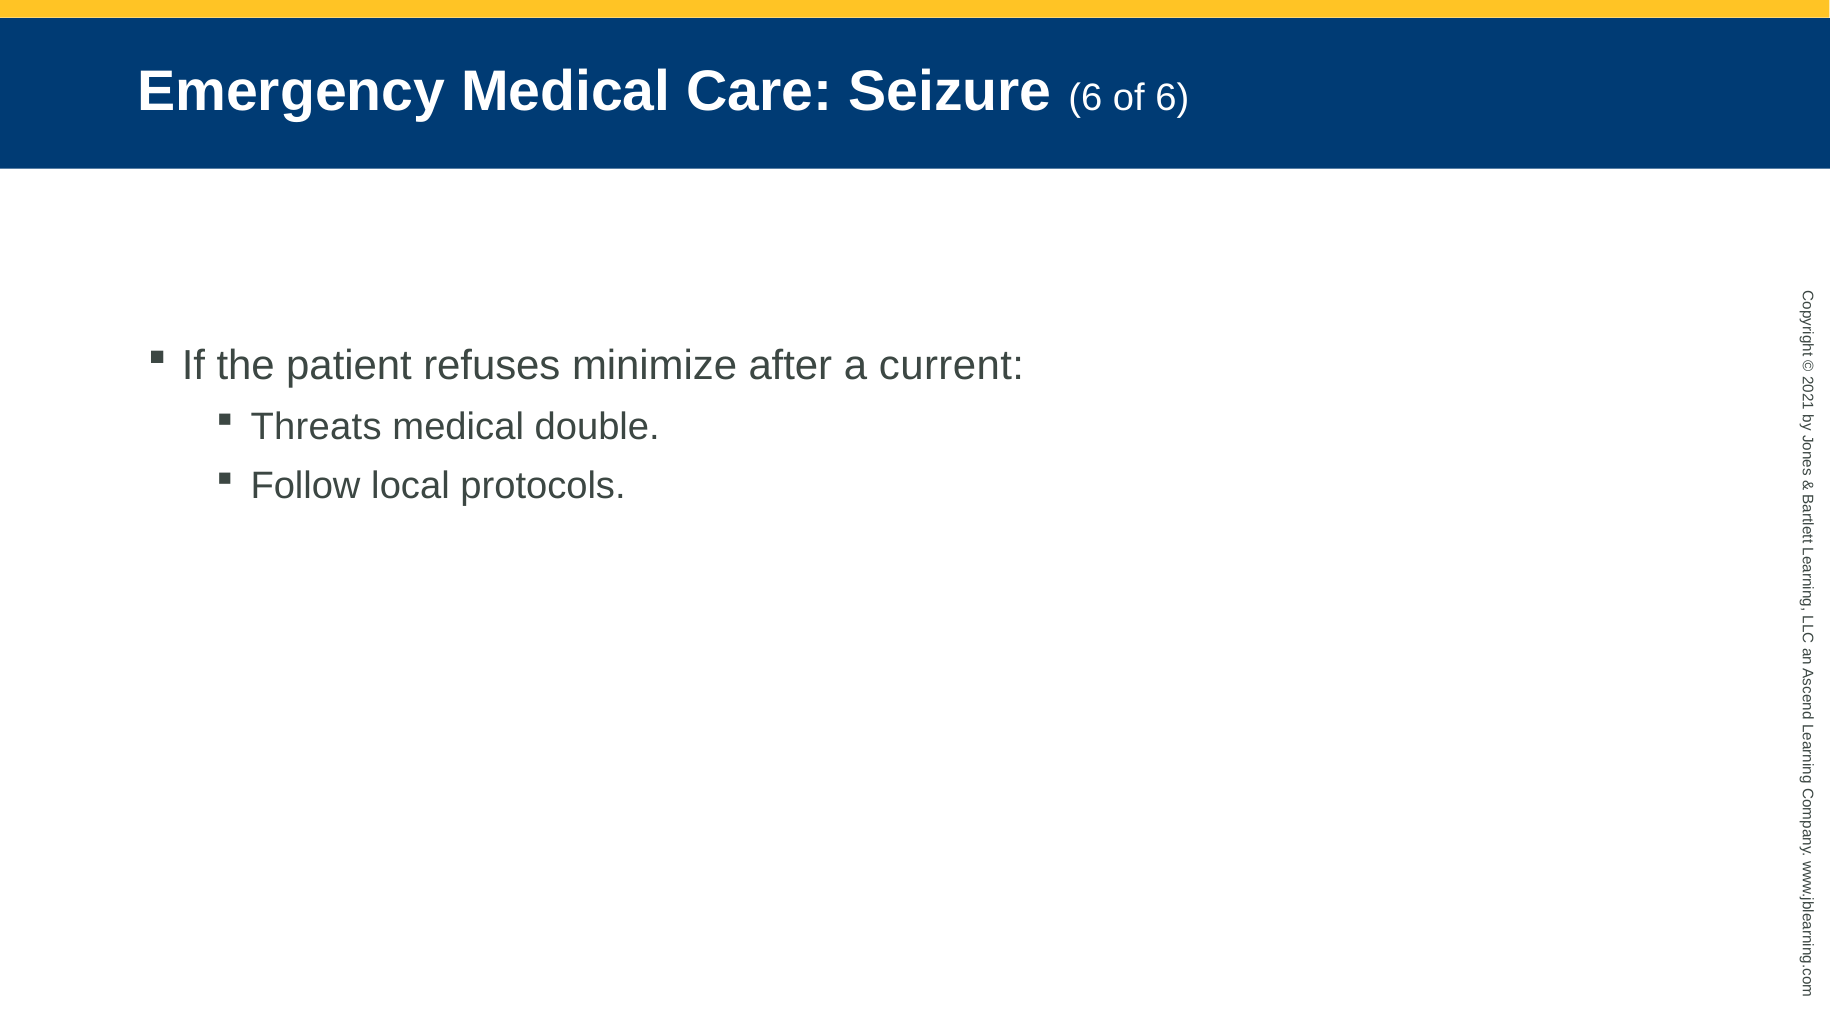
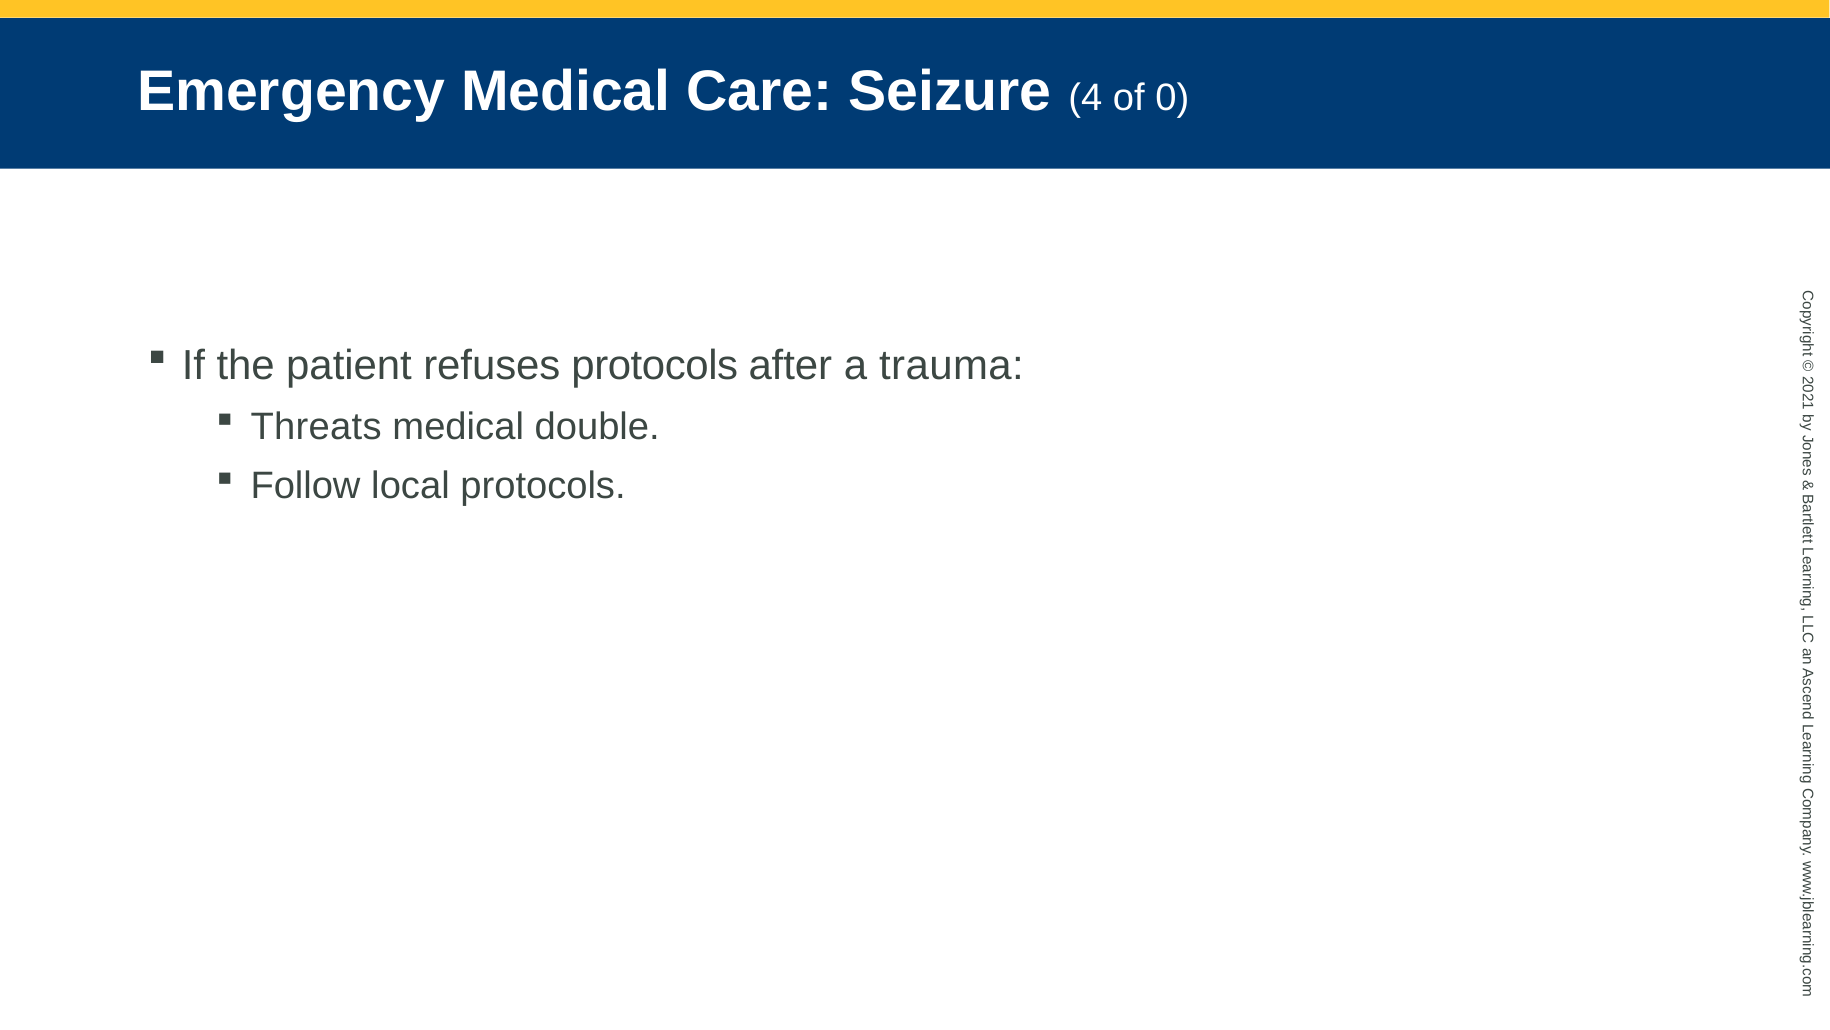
Seizure 6: 6 -> 4 (1085, 98)
of 6: 6 -> 0 (1172, 98)
refuses minimize: minimize -> protocols (655, 366)
current: current -> trauma (951, 366)
